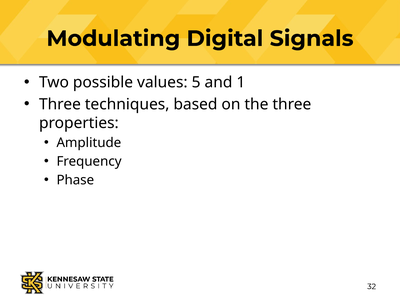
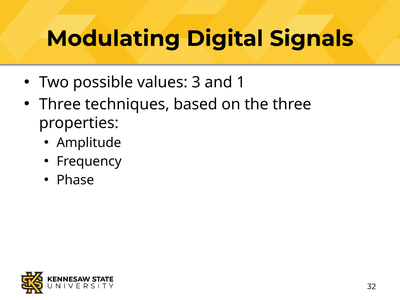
5: 5 -> 3 (196, 82)
